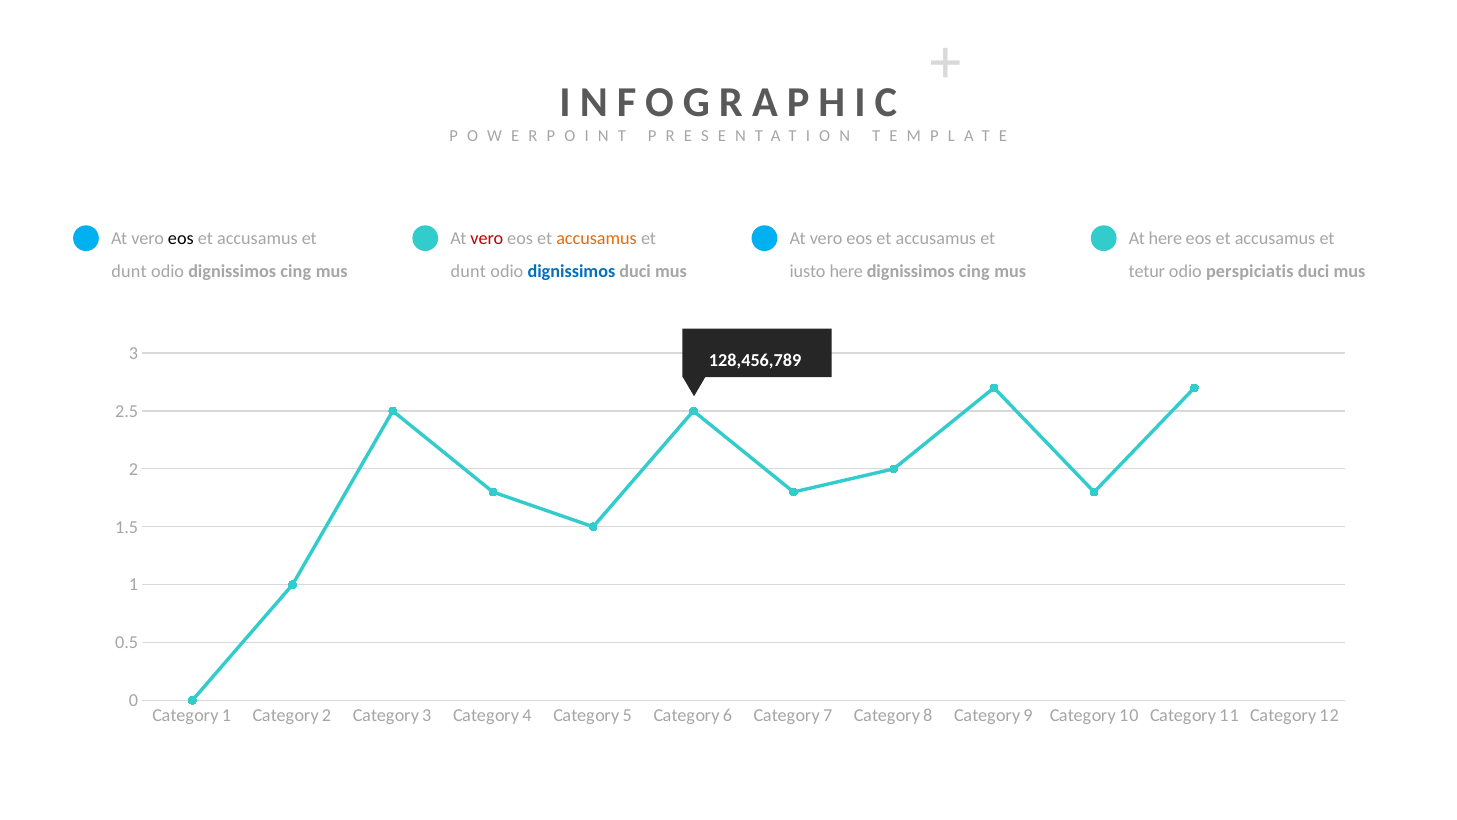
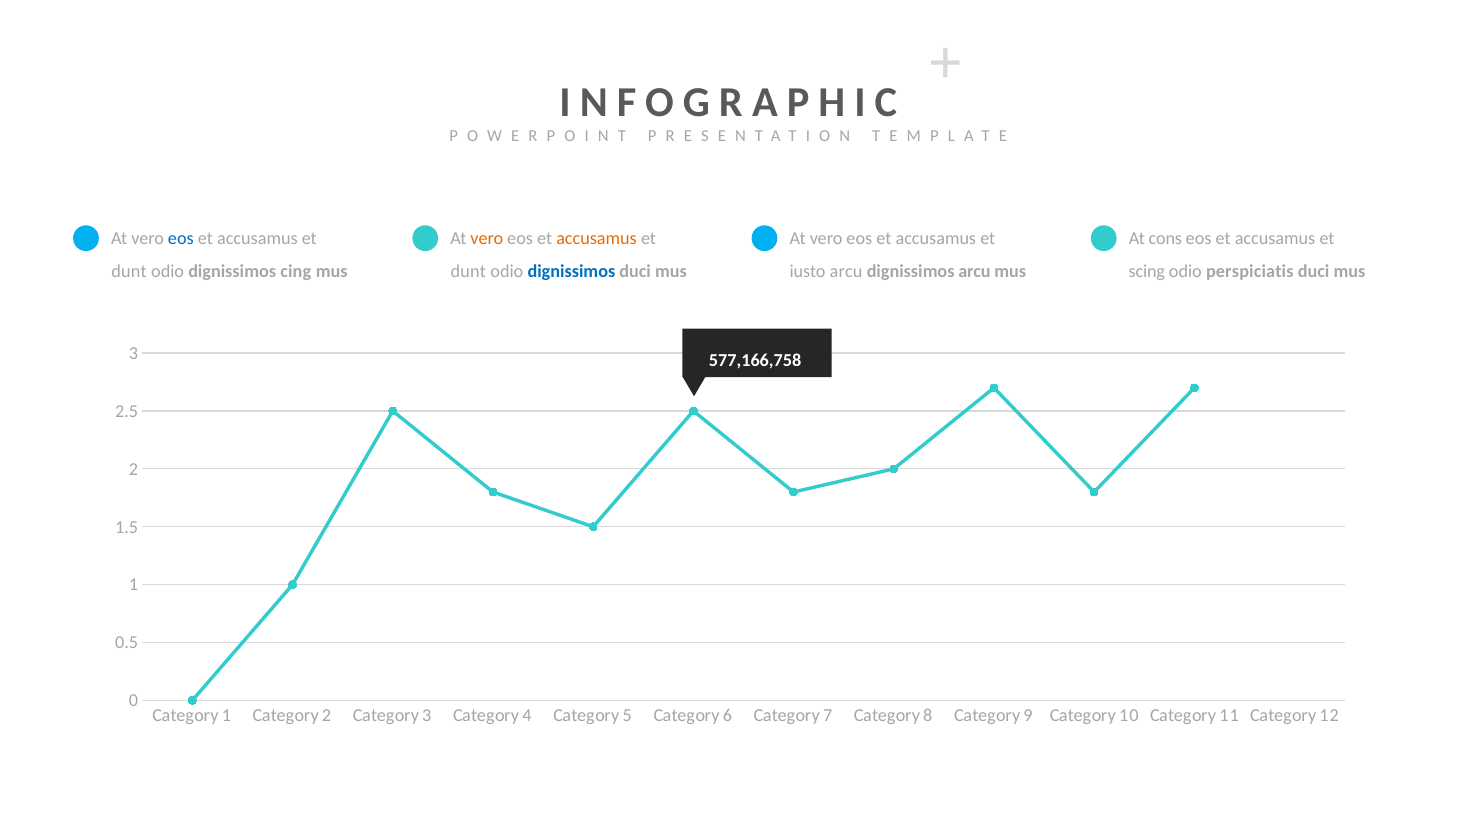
eos colour: black -> blue (181, 239)
vero colour: red -> orange (487, 239)
At here: here -> cons (1165, 239)
iusto here: here -> arcu (846, 272)
cing: cing -> arcu (974, 272)
tetur: tetur -> scing (1147, 272)
128,456,789: 128,456,789 -> 577,166,758 (755, 360)
